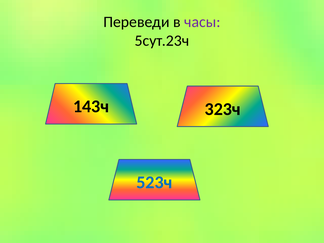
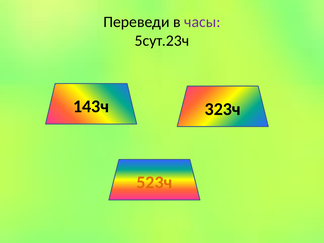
523ч colour: blue -> orange (154, 182)
